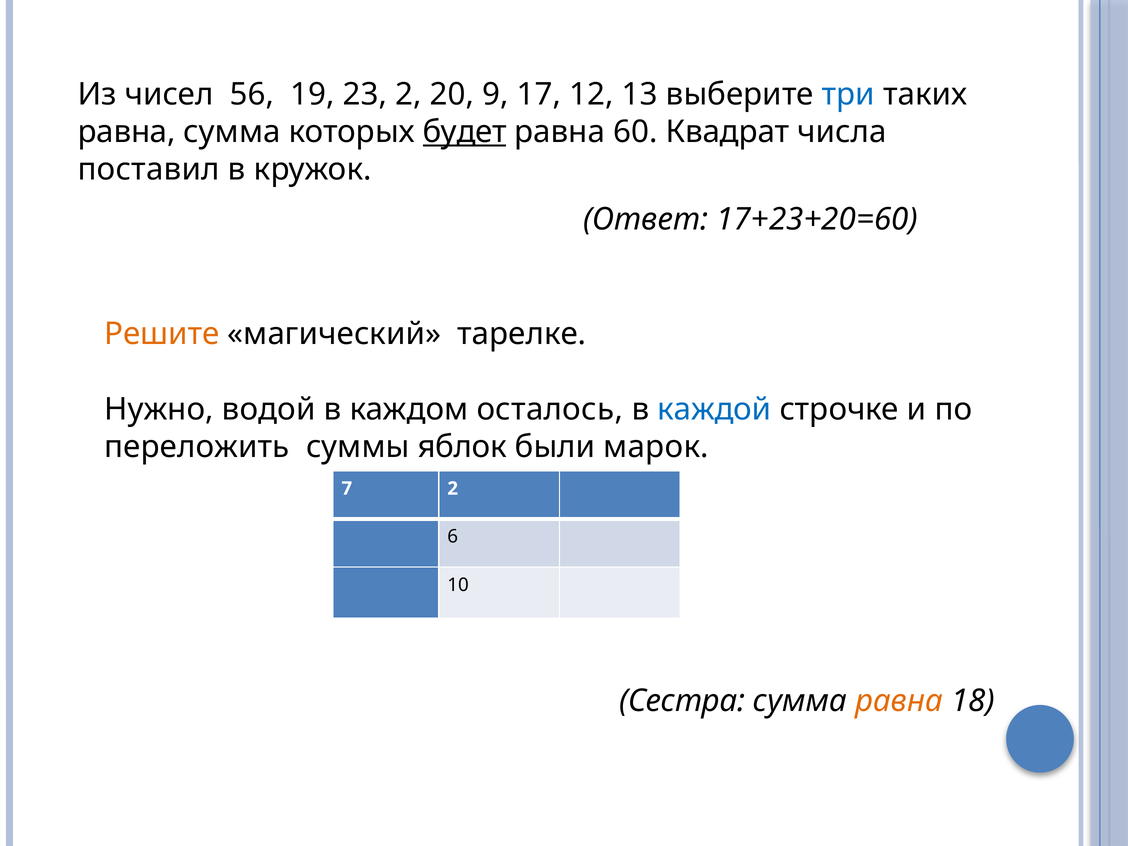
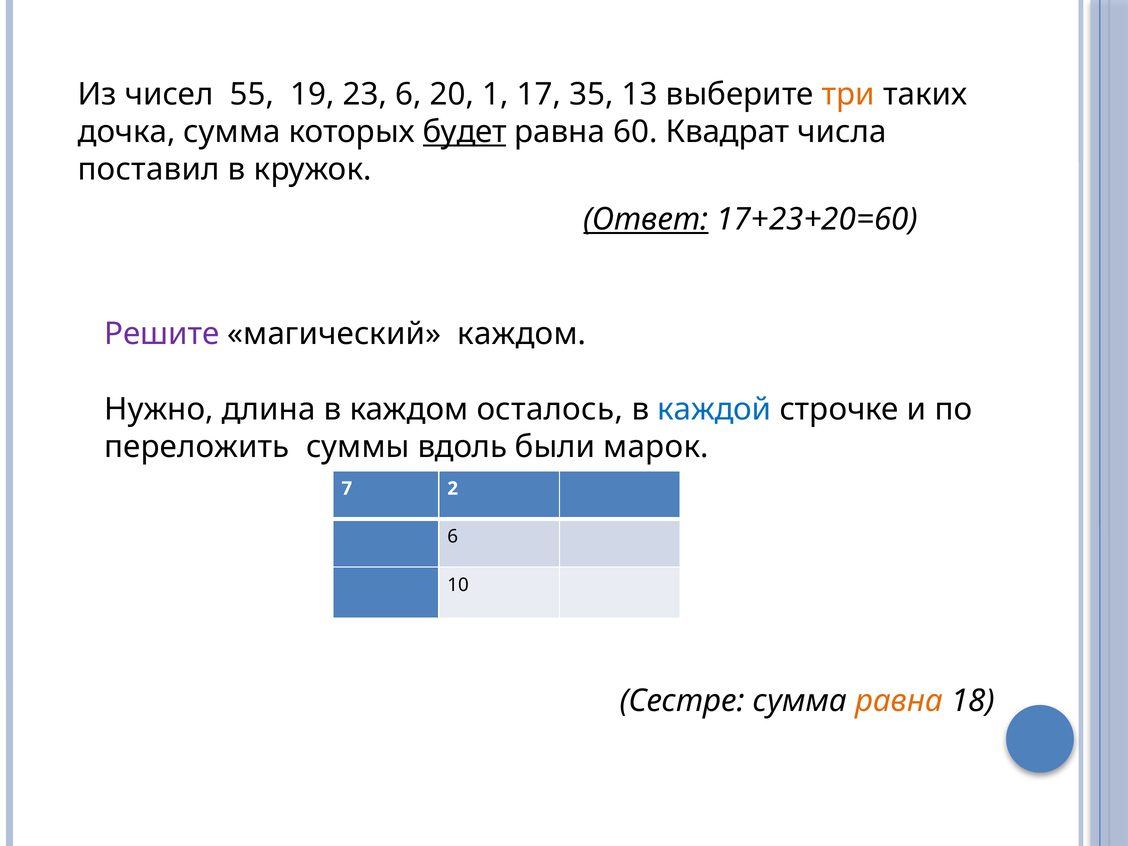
56: 56 -> 55 (252, 94)
23 2: 2 -> 6 (409, 94)
9: 9 -> 1 (495, 94)
12: 12 -> 35 (591, 94)
три colour: blue -> orange (848, 94)
равна: равна -> дочка (127, 132)
Ответ underline: none -> present (646, 220)
Решите colour: orange -> purple (162, 334)
магический тарелке: тарелке -> каждом (522, 334)
водой: водой -> длина (269, 409)
яблок: яблок -> вдоль (462, 447)
Сестра: Сестра -> Сестре (682, 701)
